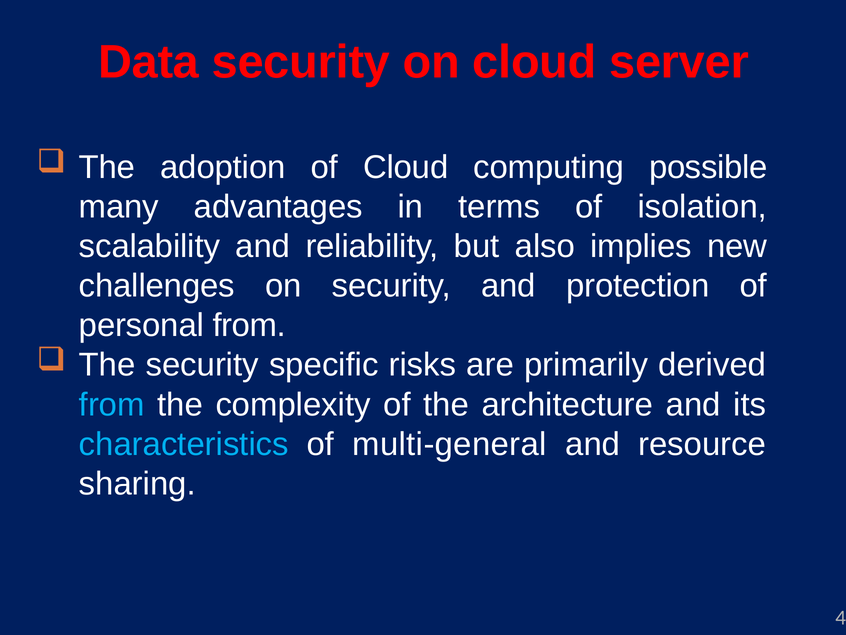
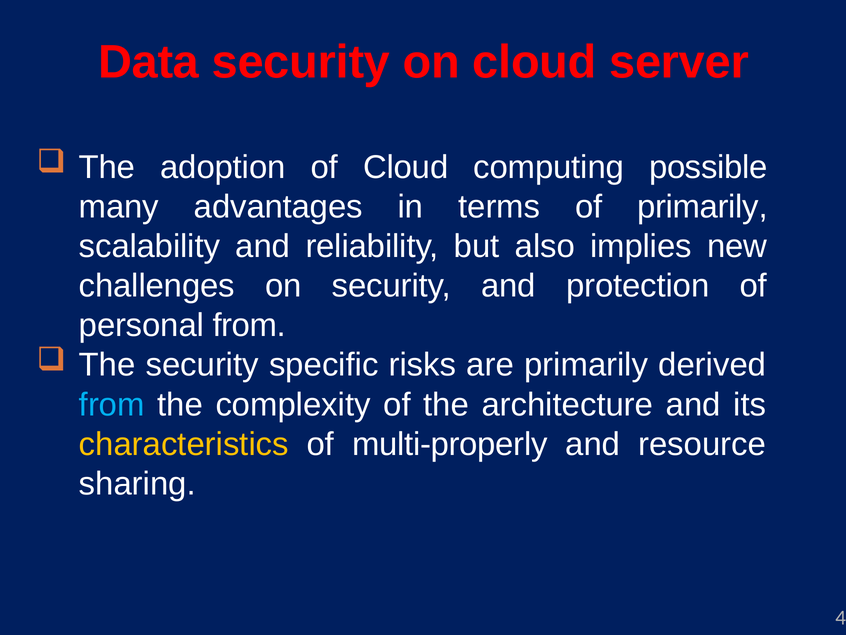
of isolation: isolation -> primarily (702, 207)
characteristics colour: light blue -> yellow (184, 444)
multi-general: multi-general -> multi-properly (450, 444)
